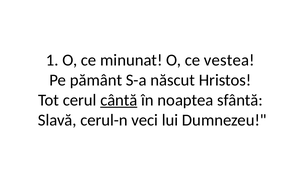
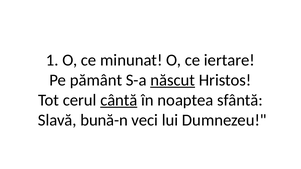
vestea: vestea -> iertare (229, 60)
născut underline: none -> present (173, 80)
cerul-n: cerul-n -> bună-n (104, 120)
